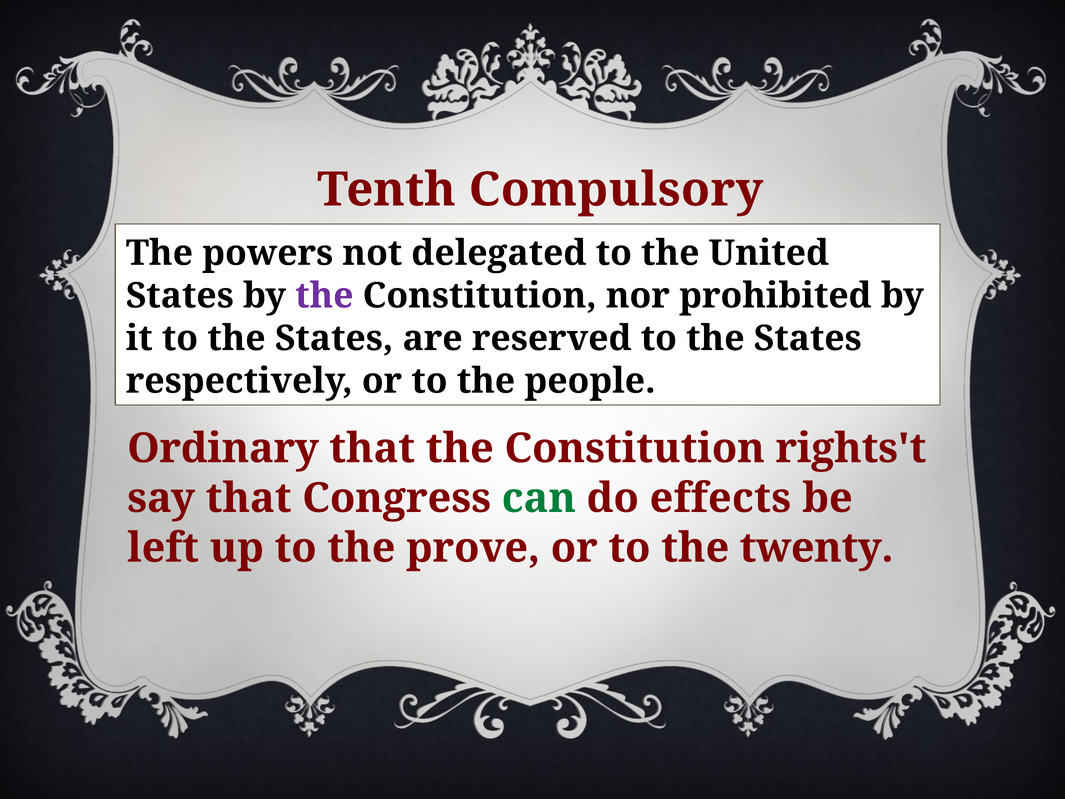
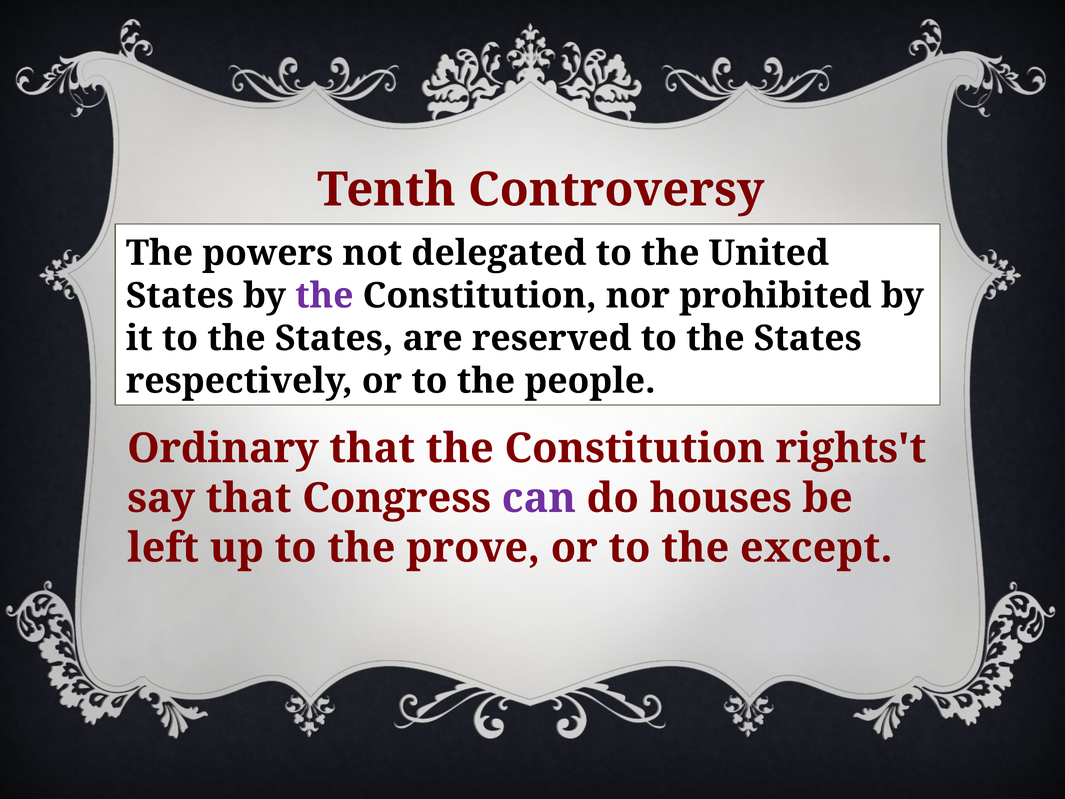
Compulsory: Compulsory -> Controversy (616, 190)
can colour: green -> purple (539, 498)
effects: effects -> houses (721, 498)
twenty: twenty -> except (816, 548)
